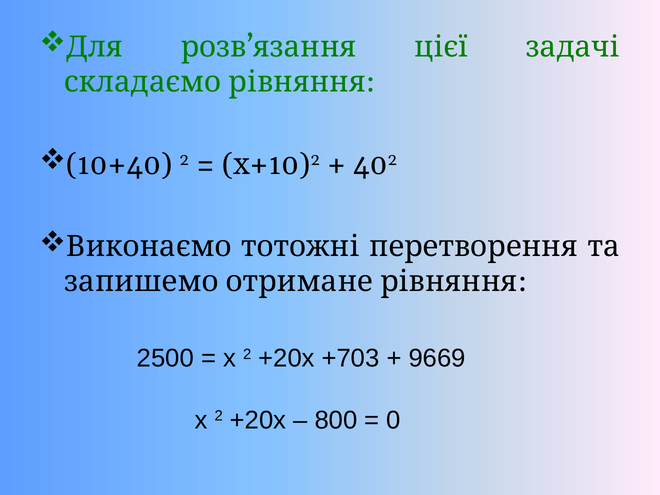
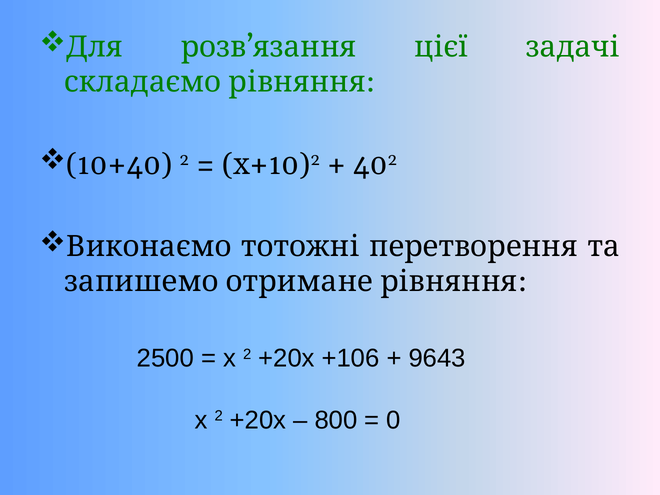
+703: +703 -> +106 (351, 358)
9669: 9669 -> 9643 (437, 358)
